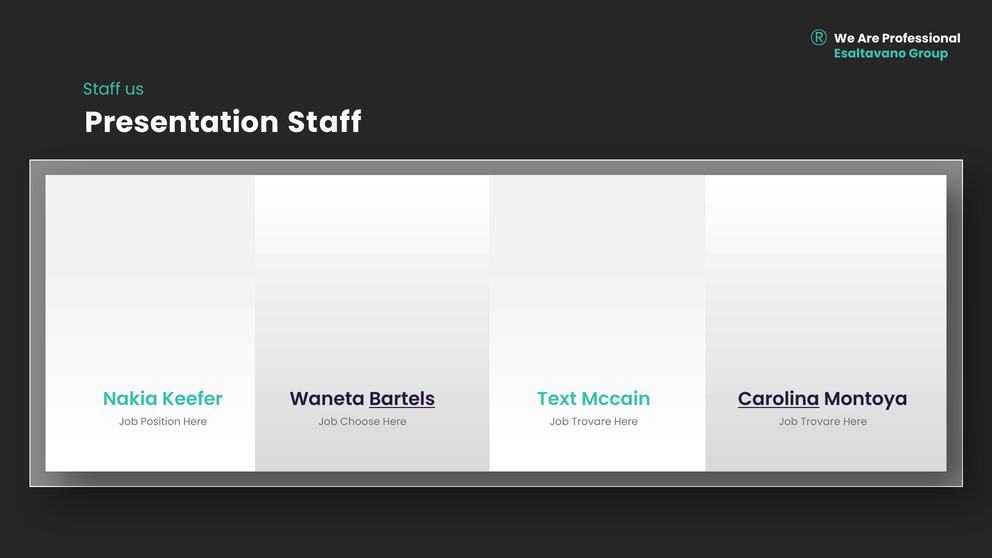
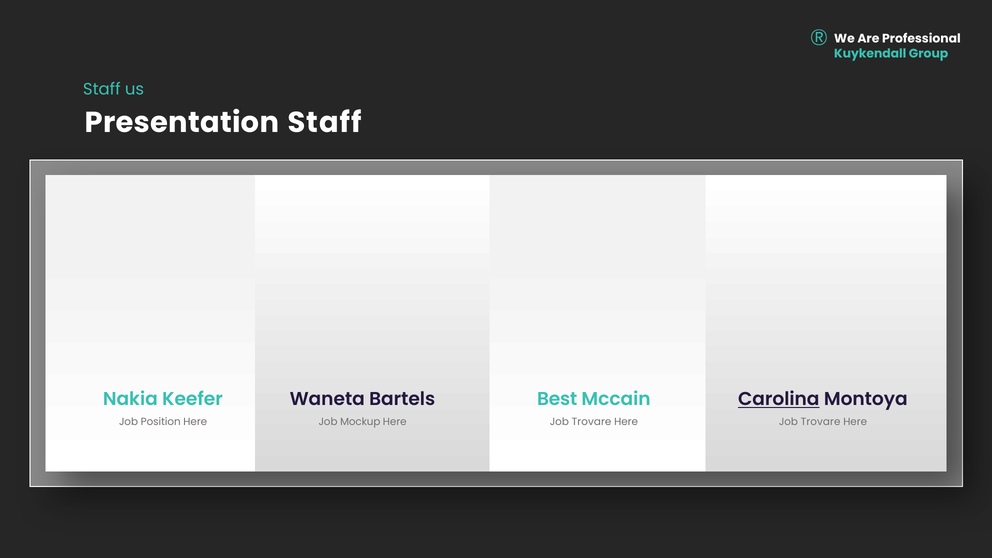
Esaltavano: Esaltavano -> Kuykendall (870, 54)
Bartels underline: present -> none (402, 399)
Text: Text -> Best (557, 399)
Choose: Choose -> Mockup (360, 422)
